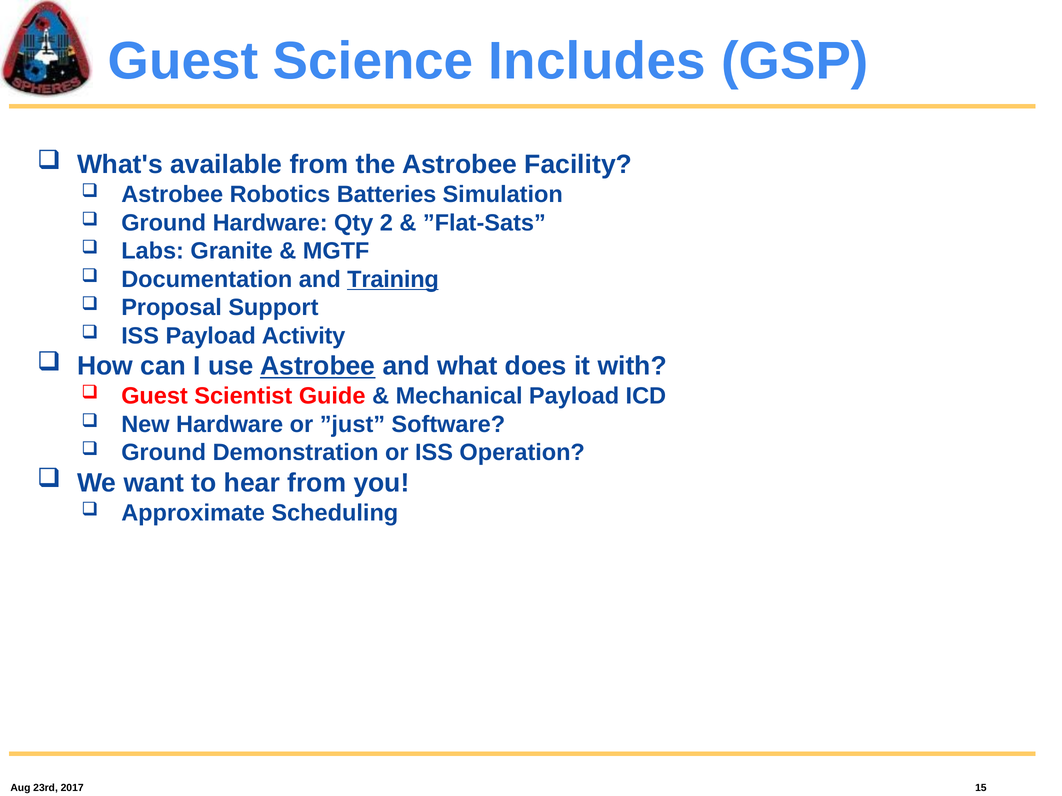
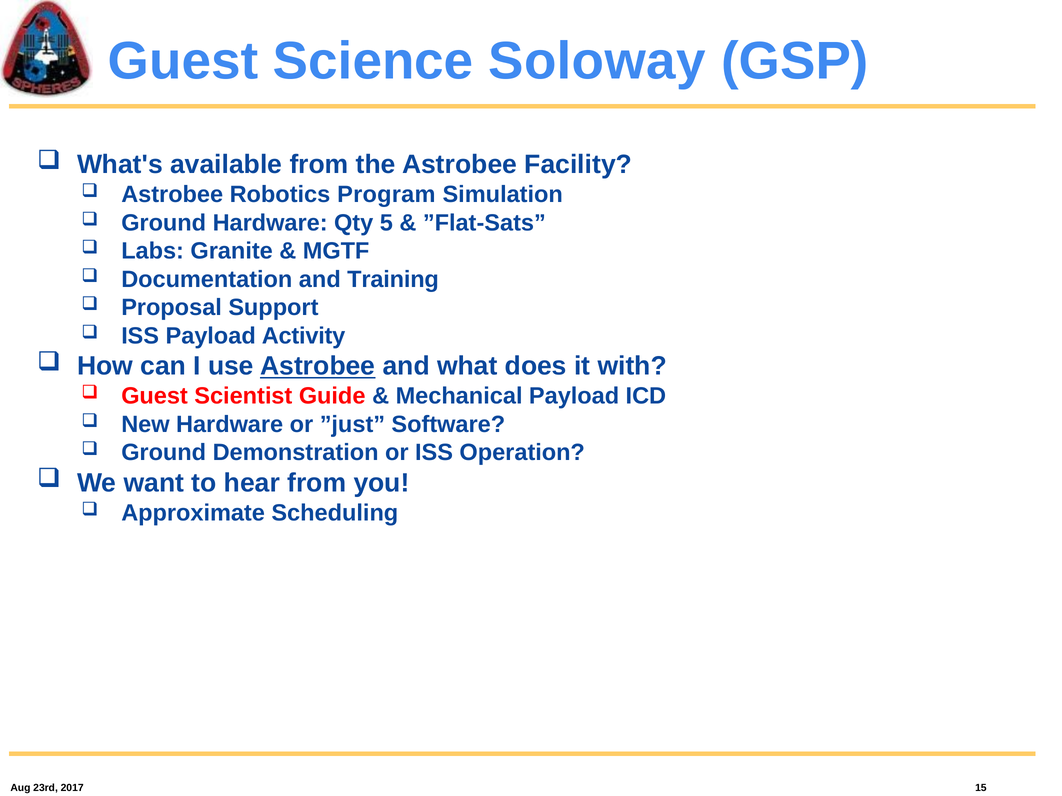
Includes: Includes -> Soloway (597, 61)
Batteries: Batteries -> Program (386, 195)
2: 2 -> 5 (386, 223)
Training underline: present -> none (393, 280)
